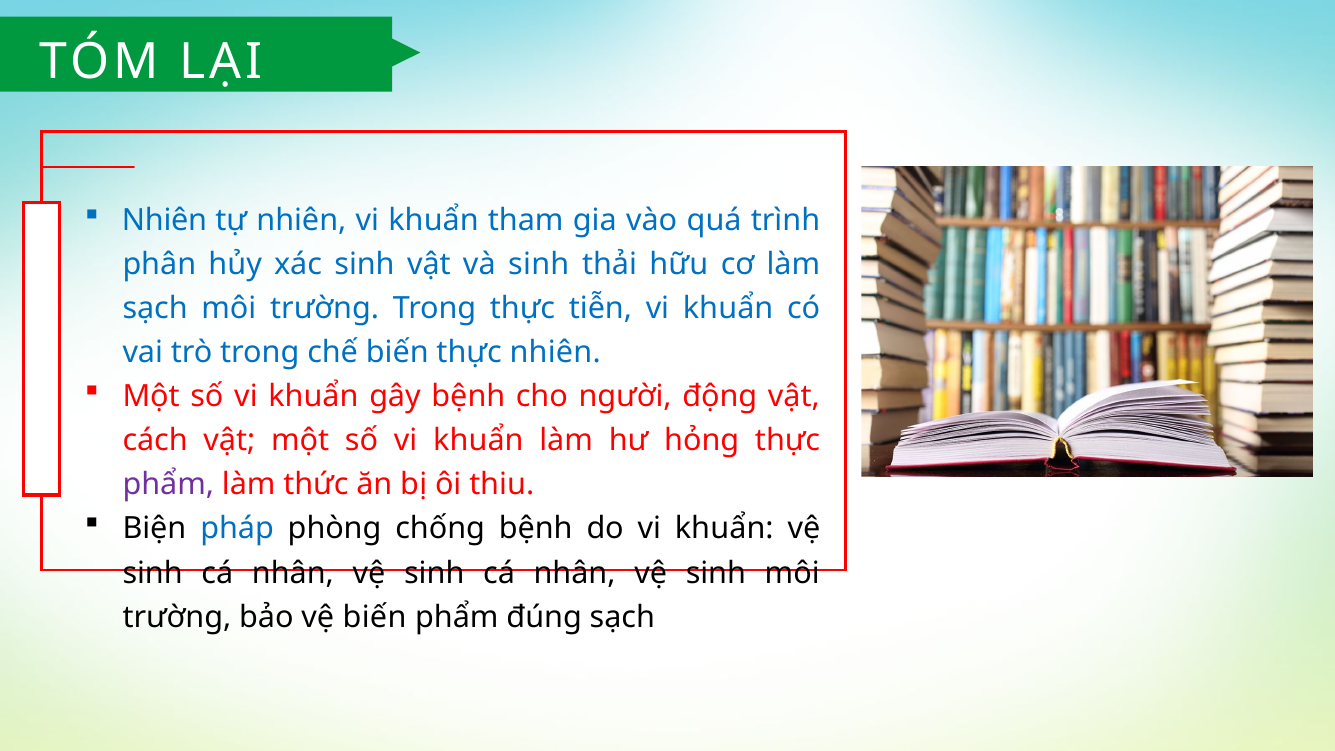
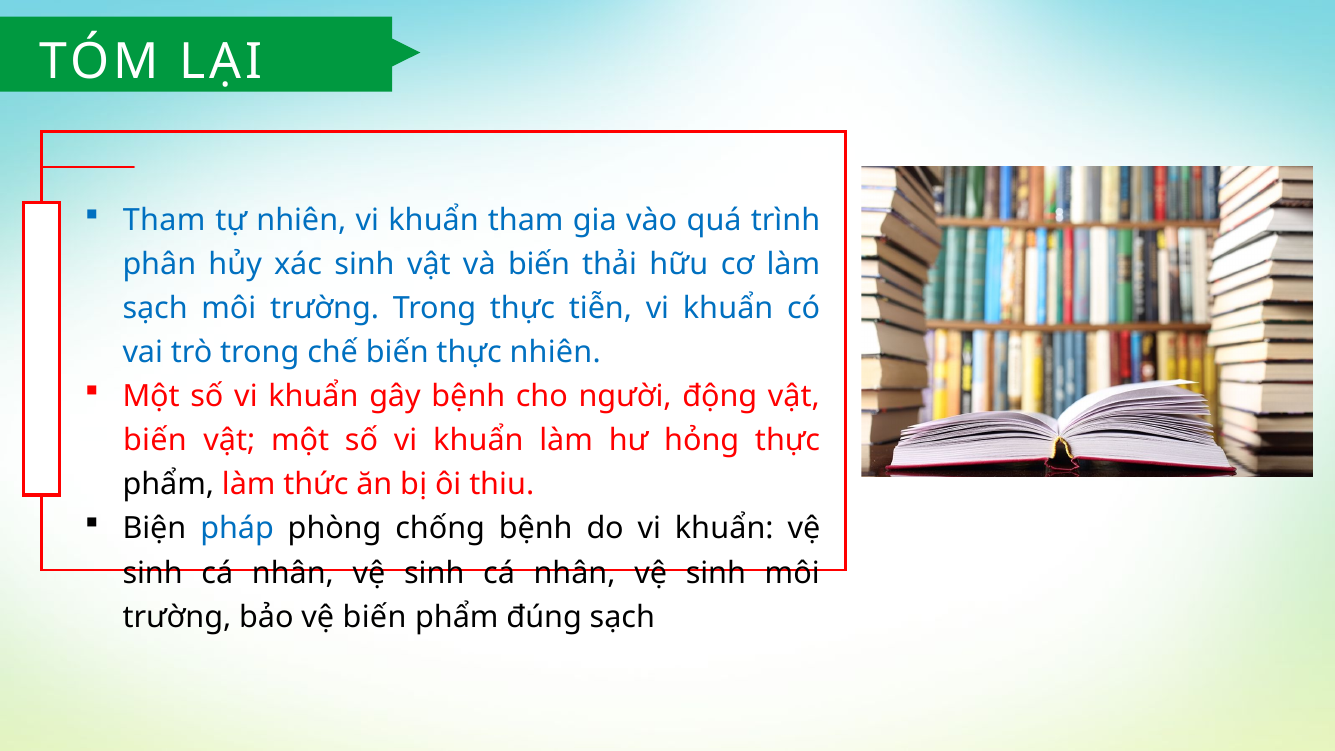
Nhiên: Nhiên -> Tham (164, 221)
và sinh: sinh -> biến (539, 265)
cách: cách -> biến (155, 441)
phẩm colour: purple -> black (168, 485)
